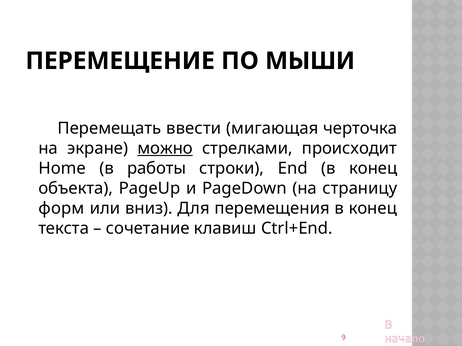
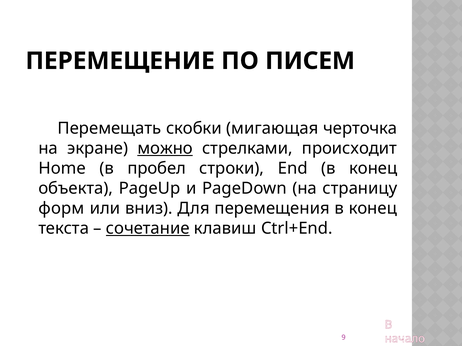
МЫШИ: МЫШИ -> ПИСЕМ (310, 61)
ввести: ввести -> скобки (194, 128)
работы: работы -> пробел (157, 169)
сочетание underline: none -> present (148, 229)
